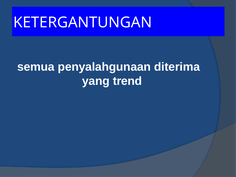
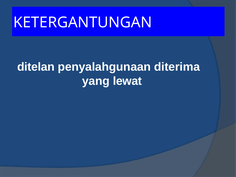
semua: semua -> ditelan (36, 67)
trend: trend -> lewat (127, 81)
